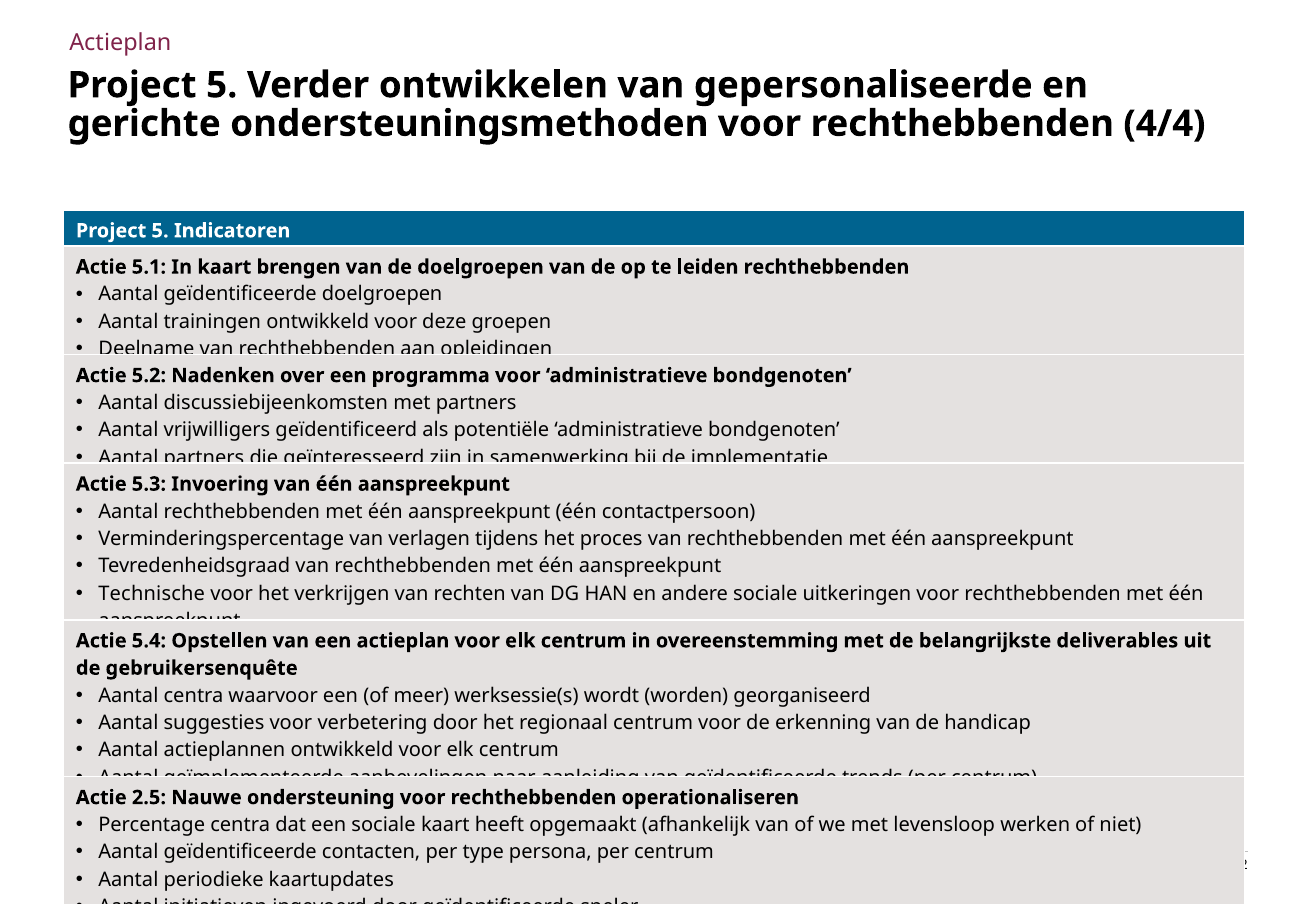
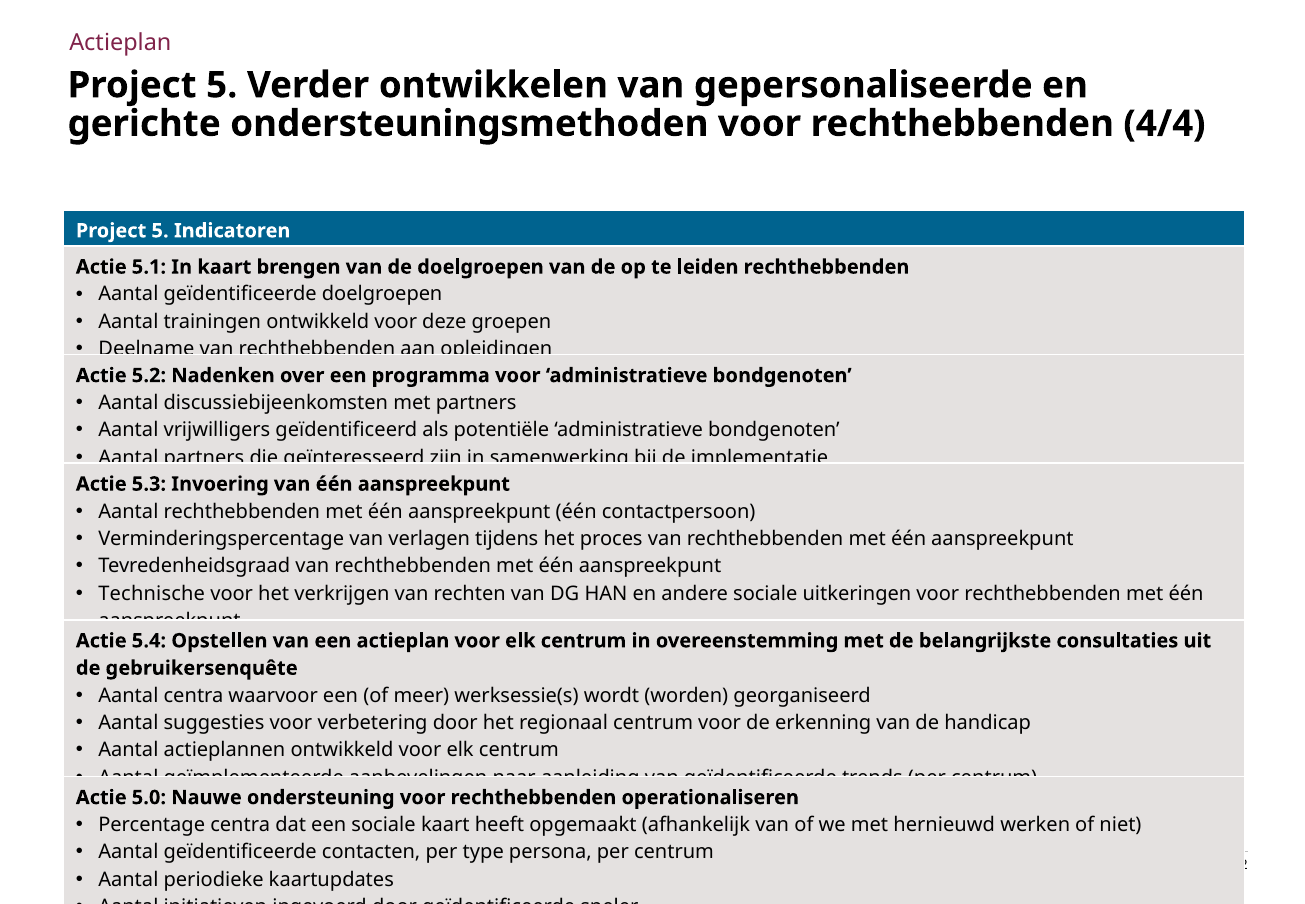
deliverables: deliverables -> consultaties (1117, 640)
2.5: 2.5 -> 5.0 (149, 797)
levensloop: levensloop -> hernieuwd (944, 824)
